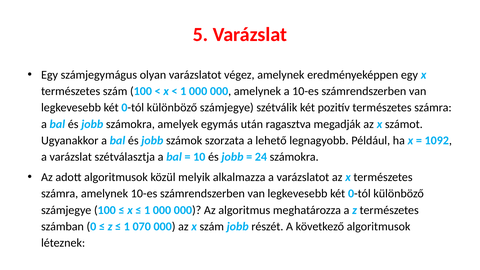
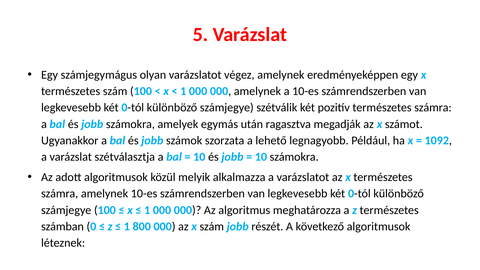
24: 24 -> 10 (261, 157)
070: 070 -> 800 (142, 226)
